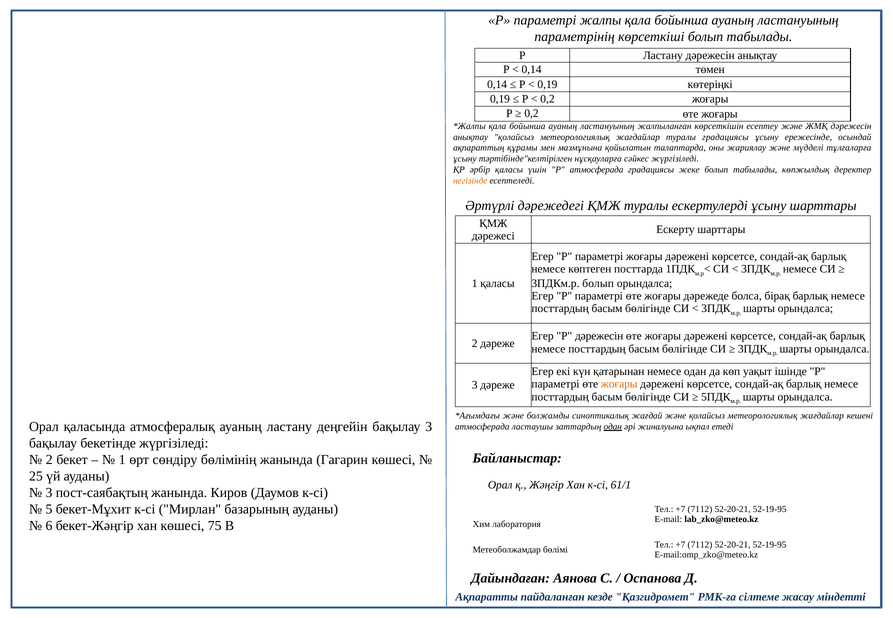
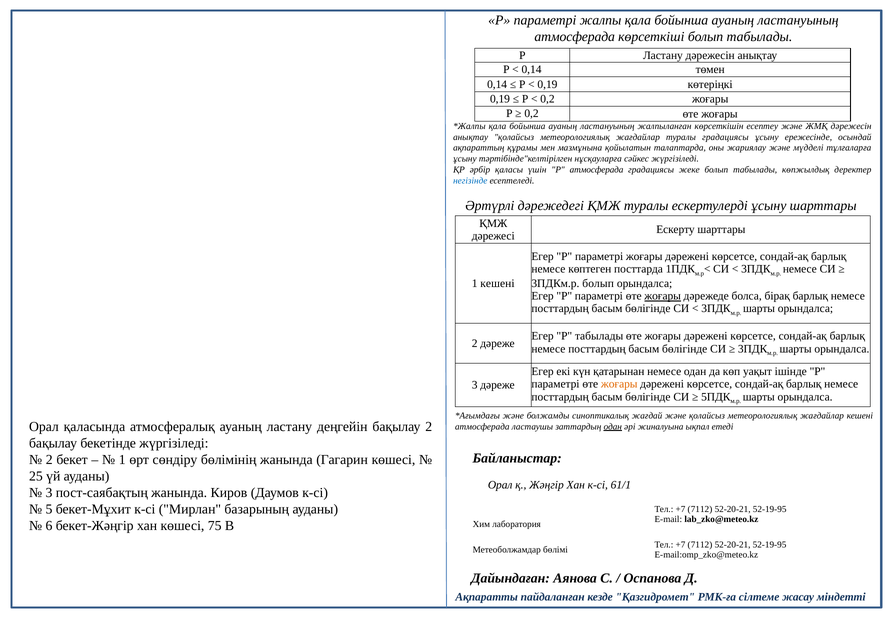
параметрінің: параметрінің -> атмосферада (575, 37)
негізінде colour: orange -> blue (470, 181)
1 қаласы: қаласы -> кешені (497, 284)
жоғары underline: none -> present (663, 296)
Р дәрежесін: дәрежесін -> табылады (599, 336)
бақылау 3: 3 -> 2 (429, 427)
